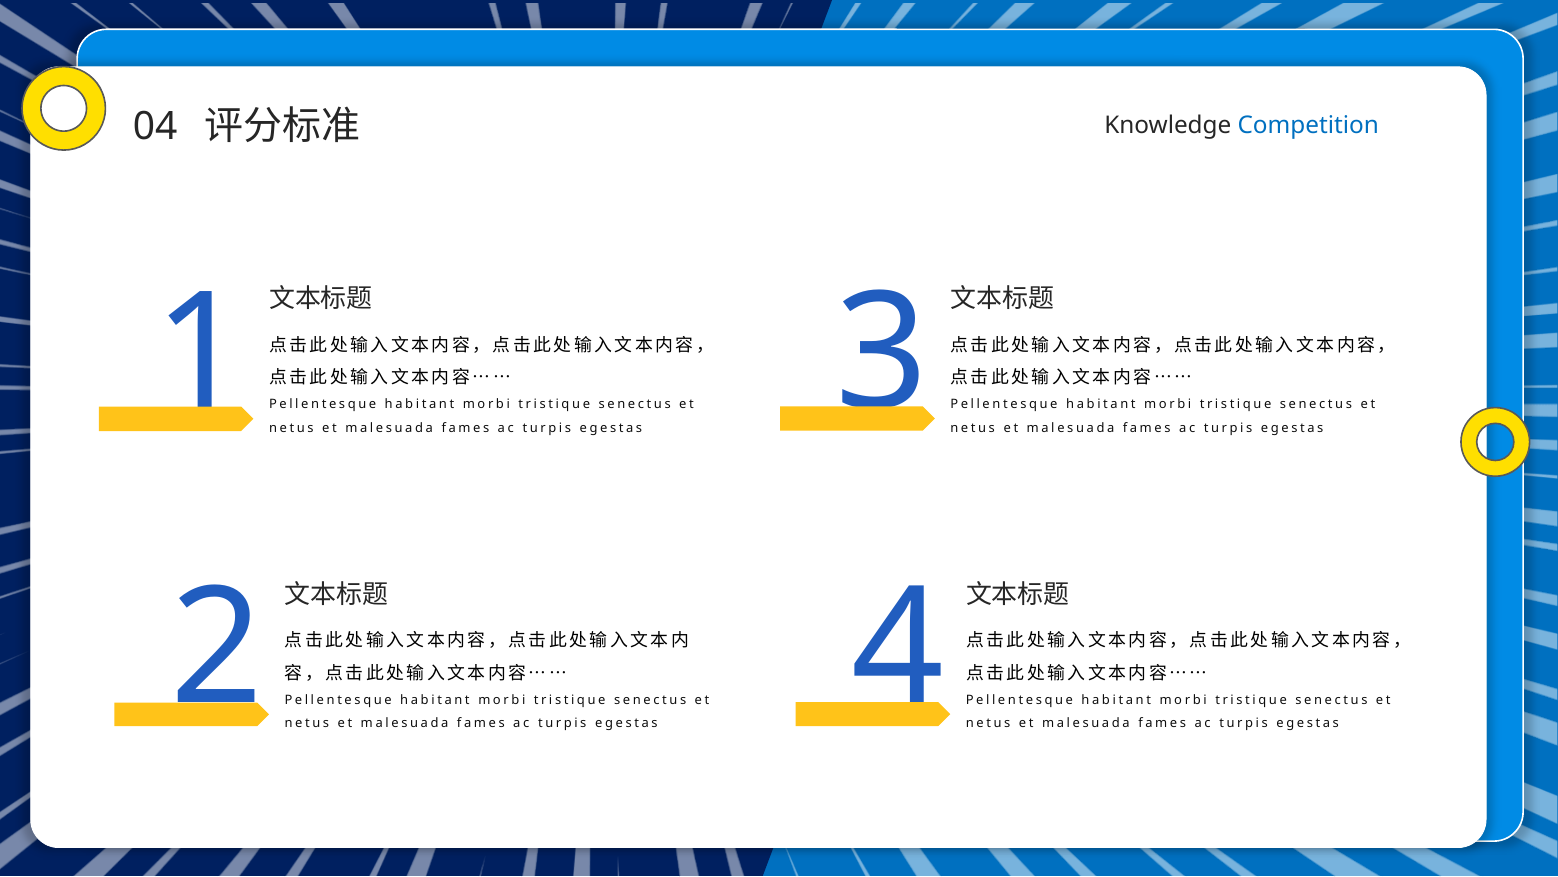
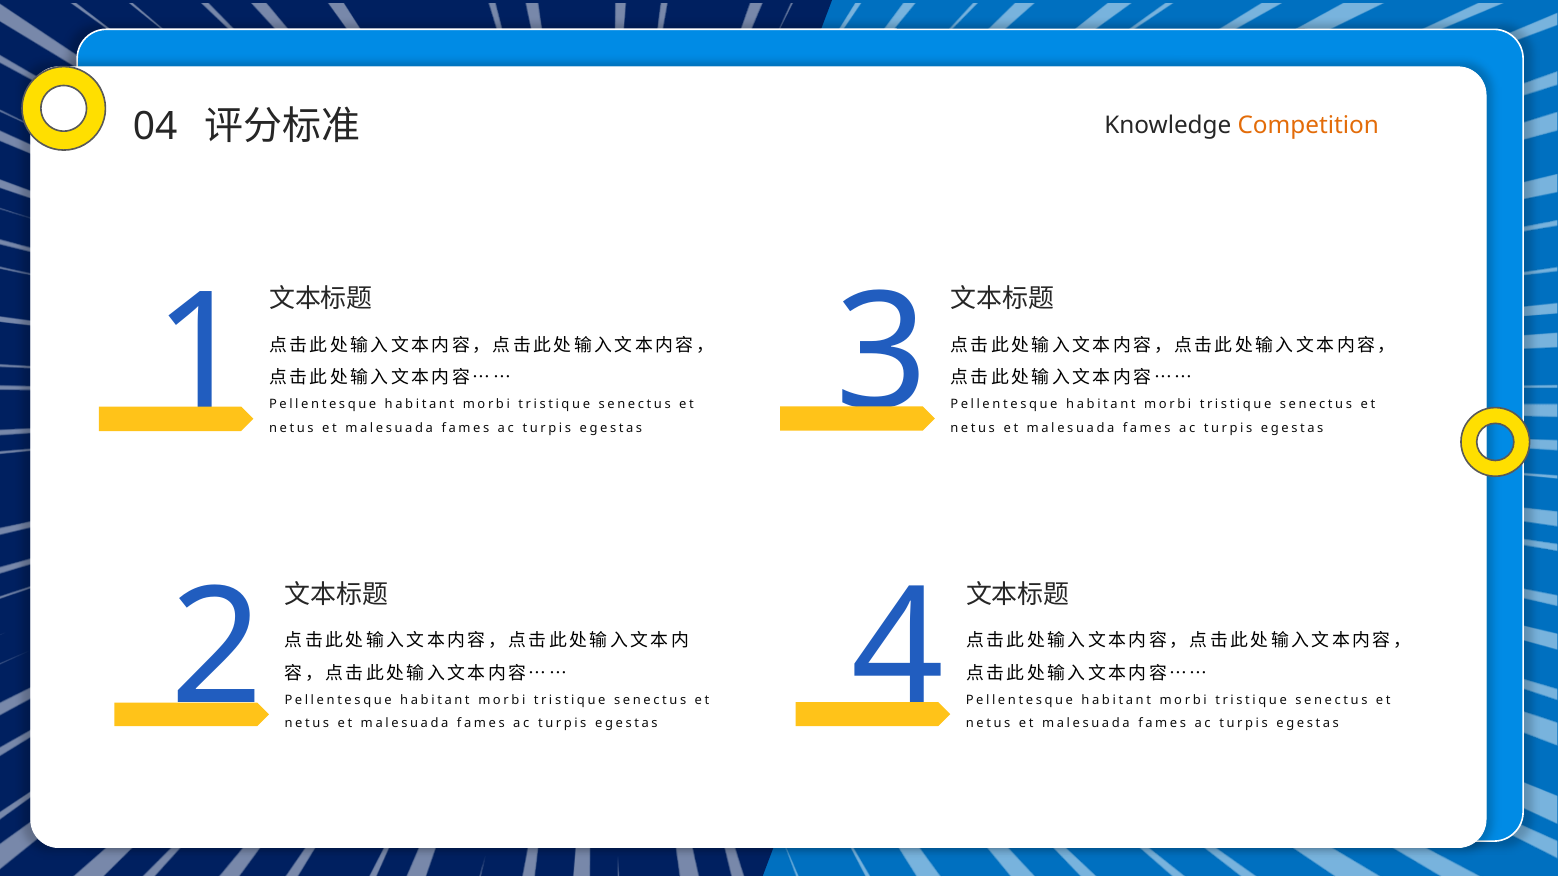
Competition colour: blue -> orange (1308, 126)
